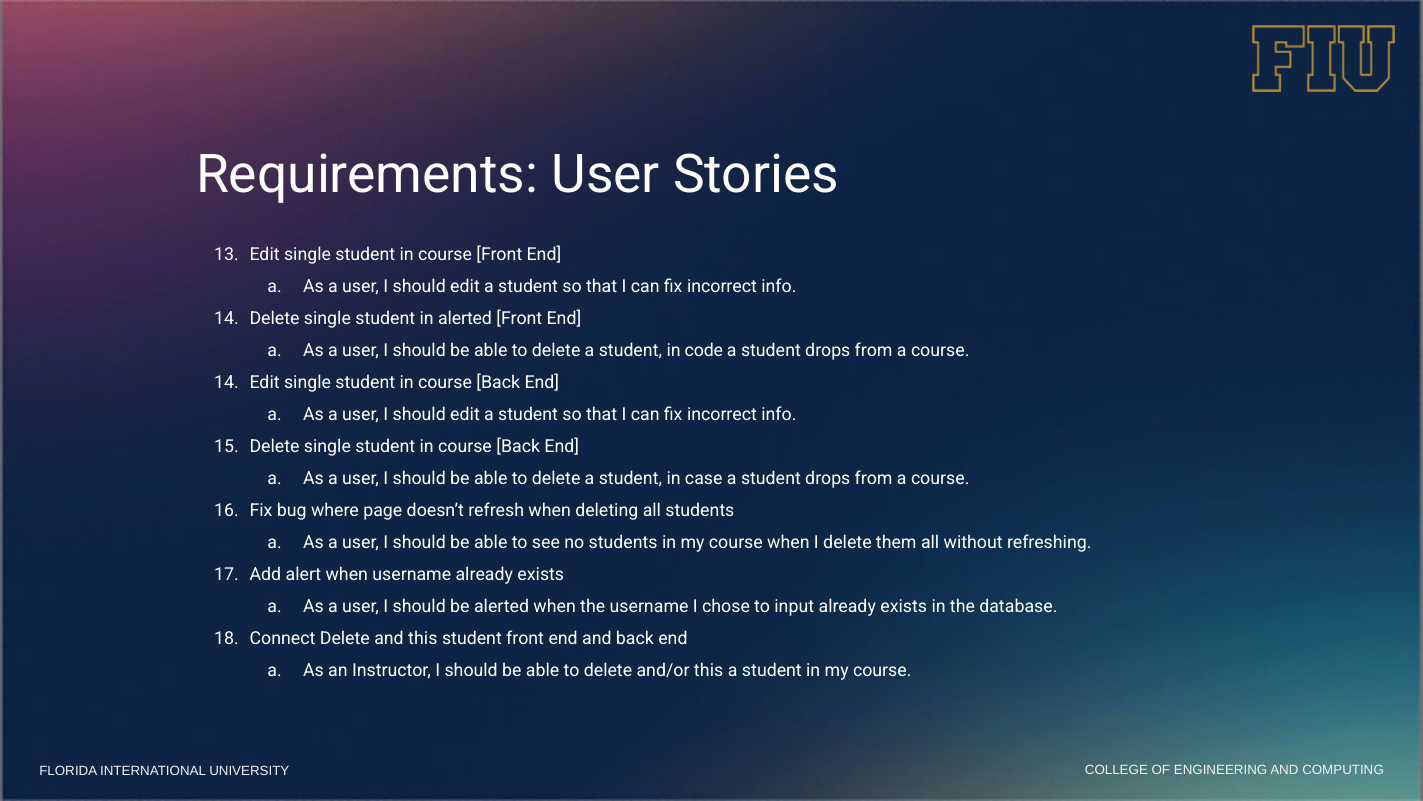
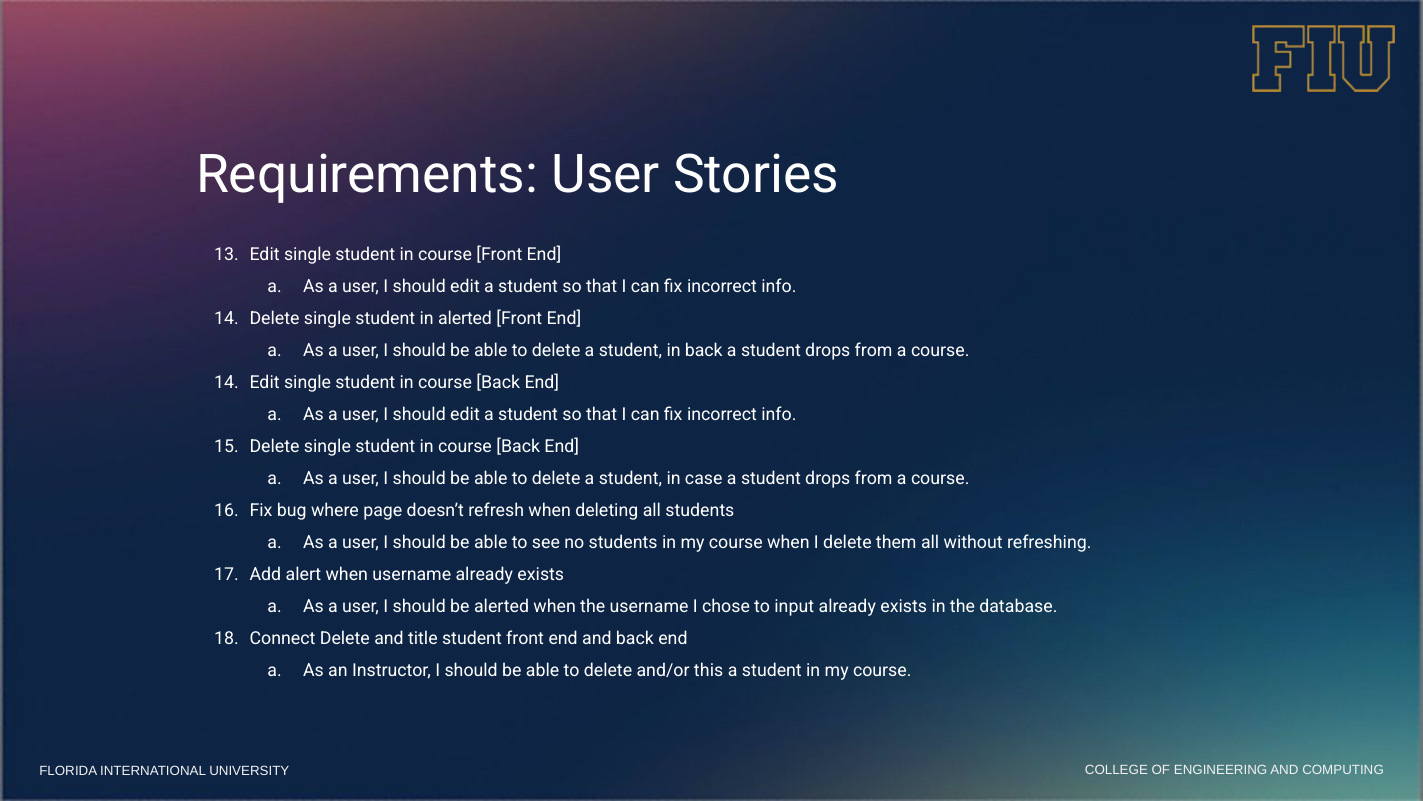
in code: code -> back (704, 350)
and this: this -> title (423, 639)
